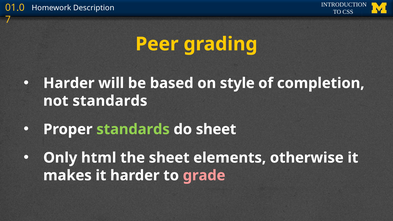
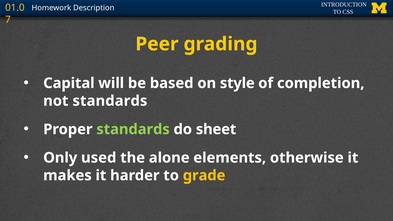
Harder: Harder -> Capital (69, 83)
html: html -> used (99, 158)
the sheet: sheet -> alone (169, 158)
grade colour: pink -> yellow (204, 175)
